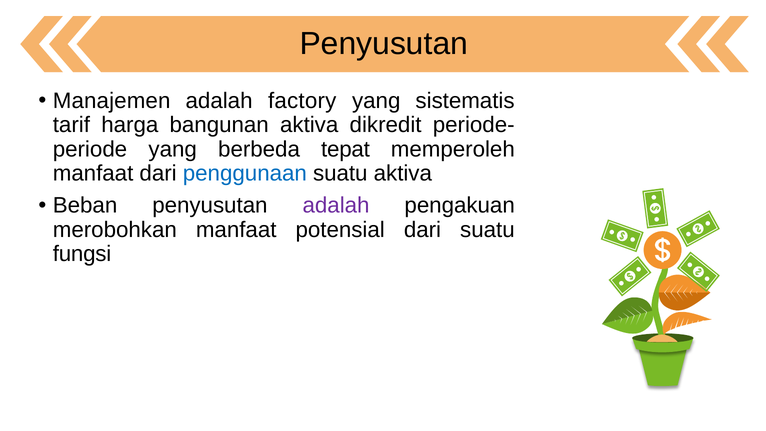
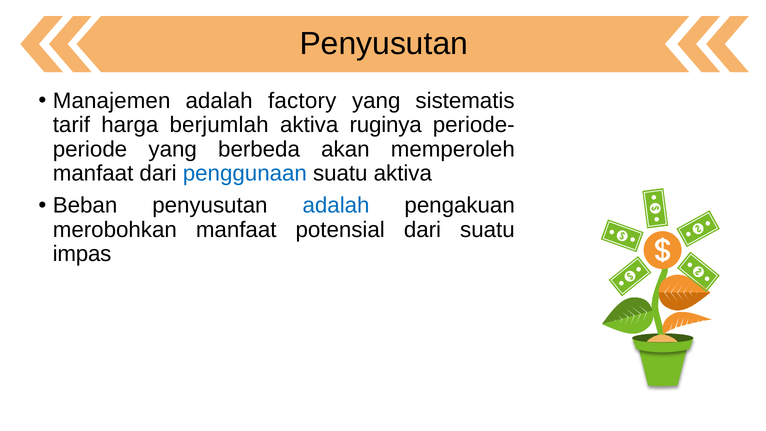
bangunan: bangunan -> berjumlah (219, 125)
dikredit: dikredit -> ruginya (386, 125)
tepat: tepat -> akan (345, 149)
adalah colour: purple -> blue (336, 205)
fungsi: fungsi -> impas (82, 254)
